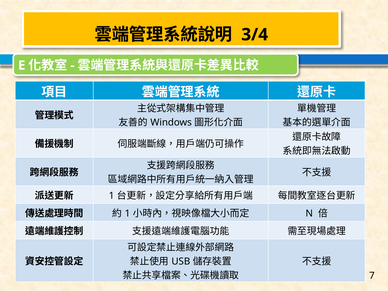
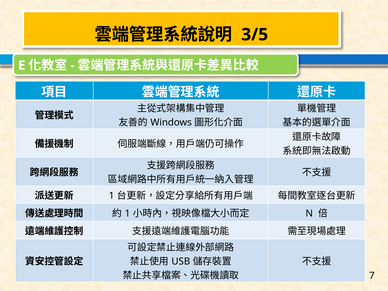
3/4: 3/4 -> 3/5 (255, 35)
